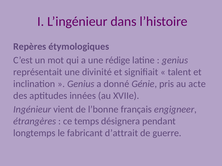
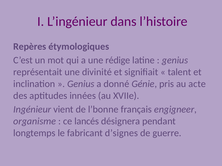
étrangères: étrangères -> organisme (35, 122)
temps: temps -> lancés (87, 122)
d’attrait: d’attrait -> d’signes (121, 133)
